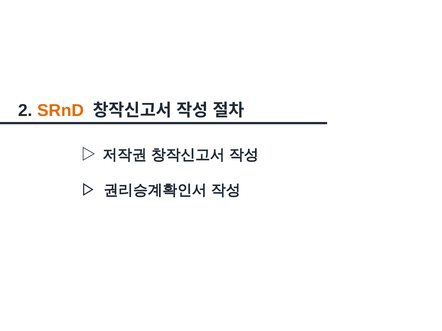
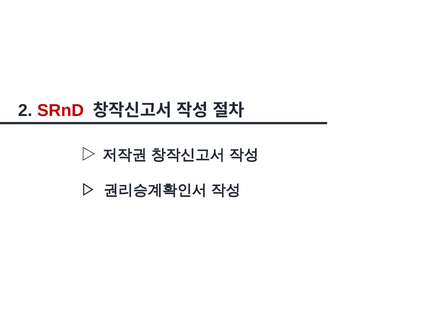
SRnD colour: orange -> red (60, 111)
